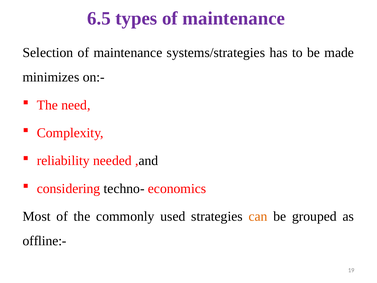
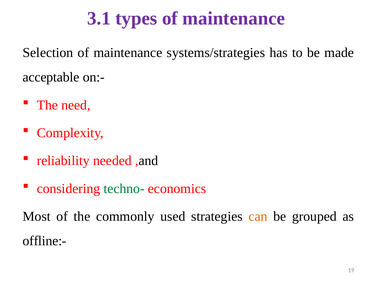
6.5: 6.5 -> 3.1 (99, 18)
minimizes: minimizes -> acceptable (51, 77)
techno- colour: black -> green (124, 188)
